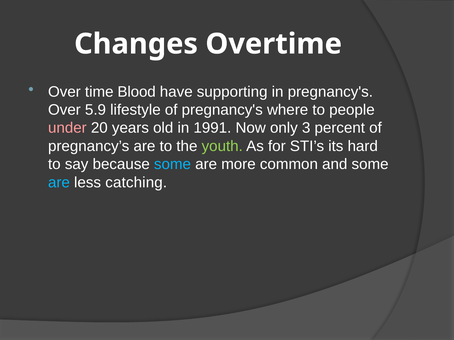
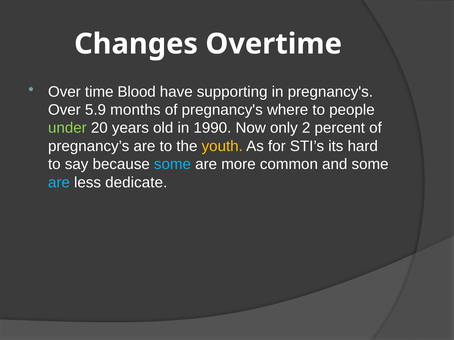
lifestyle: lifestyle -> months (135, 110)
under colour: pink -> light green (67, 128)
1991: 1991 -> 1990 (212, 128)
3: 3 -> 2 (306, 128)
youth colour: light green -> yellow (222, 146)
catching: catching -> dedicate (136, 183)
